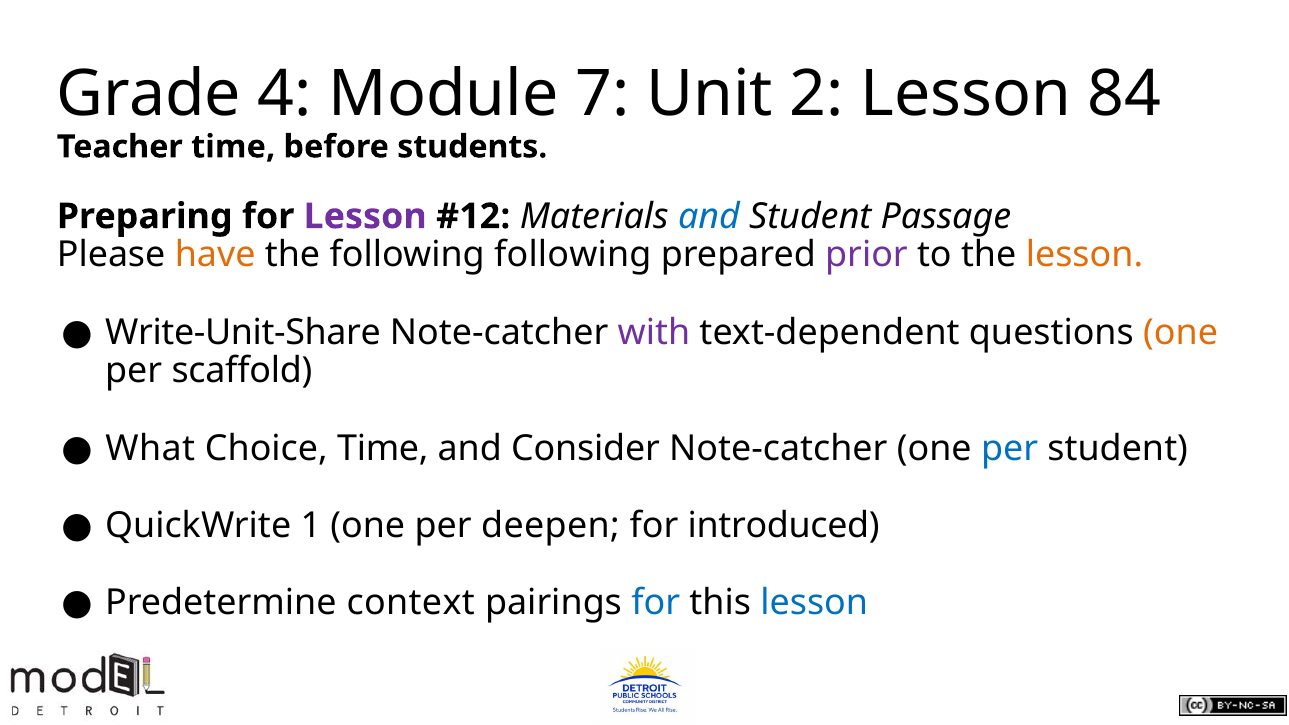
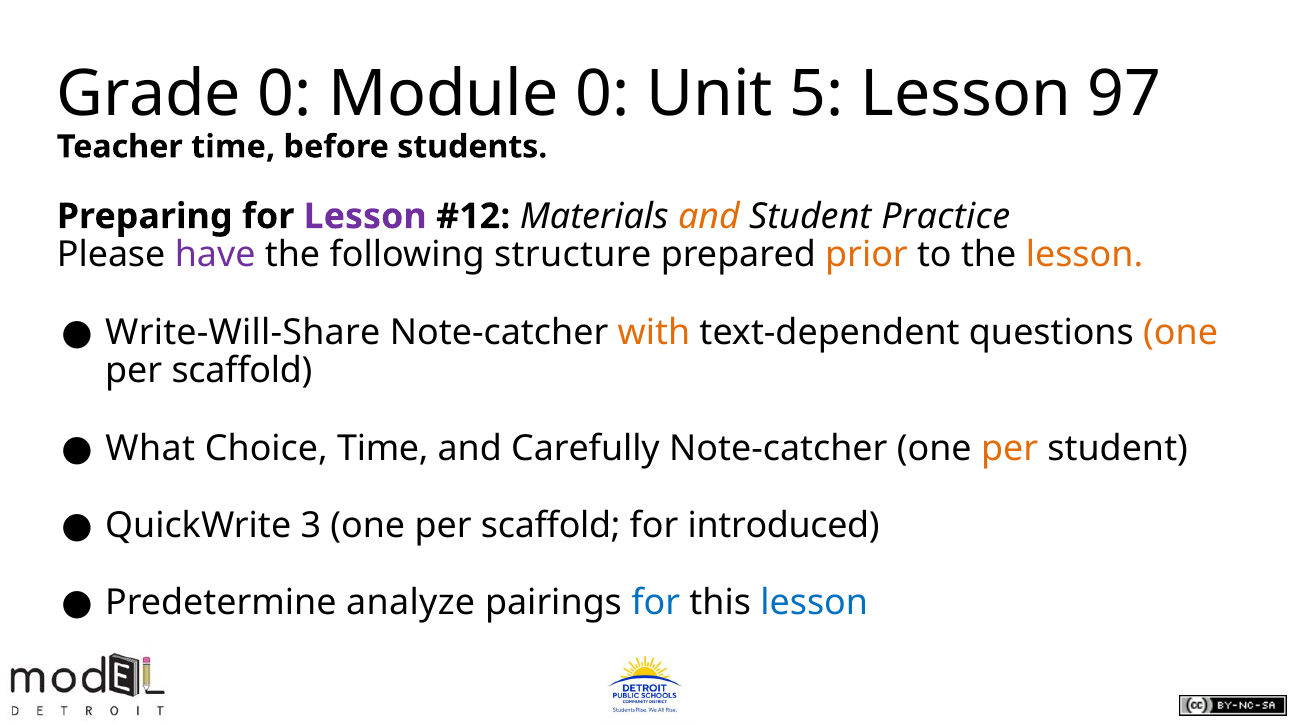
Grade 4: 4 -> 0 (285, 94)
Module 7: 7 -> 0 (602, 94)
2: 2 -> 5 (817, 94)
84: 84 -> 97 (1125, 94)
and colour: blue -> orange (709, 216)
Passage: Passage -> Practice (946, 216)
have colour: orange -> purple (215, 255)
following following: following -> structure (573, 255)
prior colour: purple -> orange (866, 255)
Write-Unit-Share: Write-Unit-Share -> Write-Will-Share (243, 332)
with colour: purple -> orange (654, 332)
Consider: Consider -> Carefully (585, 448)
per colour: blue -> orange (1010, 448)
1: 1 -> 3 (311, 526)
deepen: deepen -> scaffold (551, 526)
context: context -> analyze (411, 603)
